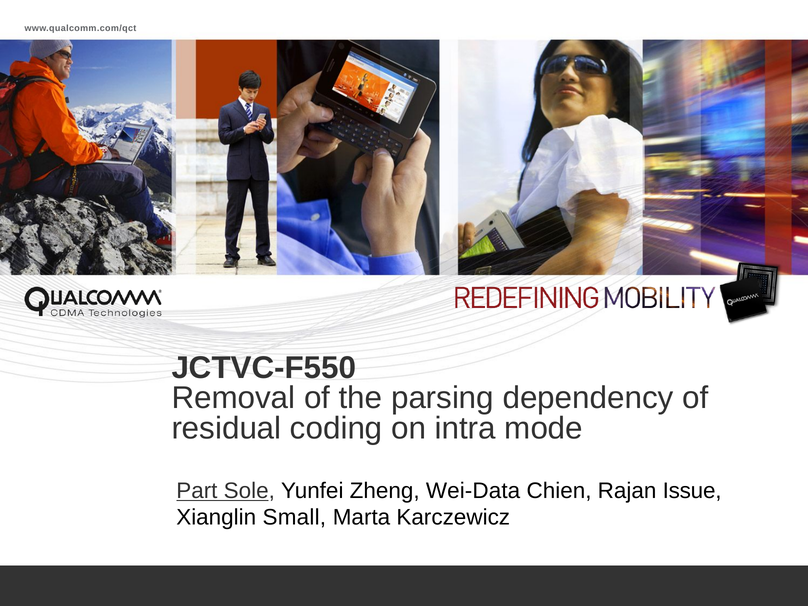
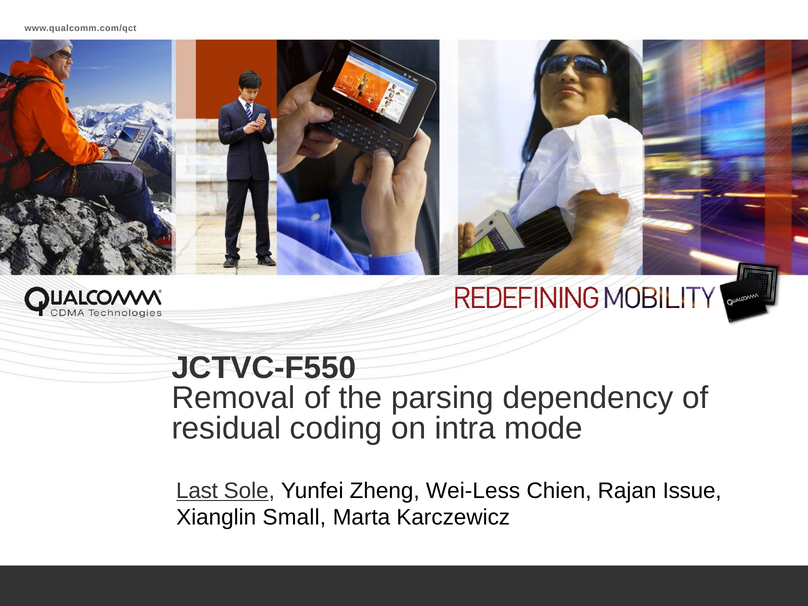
Part: Part -> Last (197, 491)
Wei-Data: Wei-Data -> Wei-Less (473, 491)
